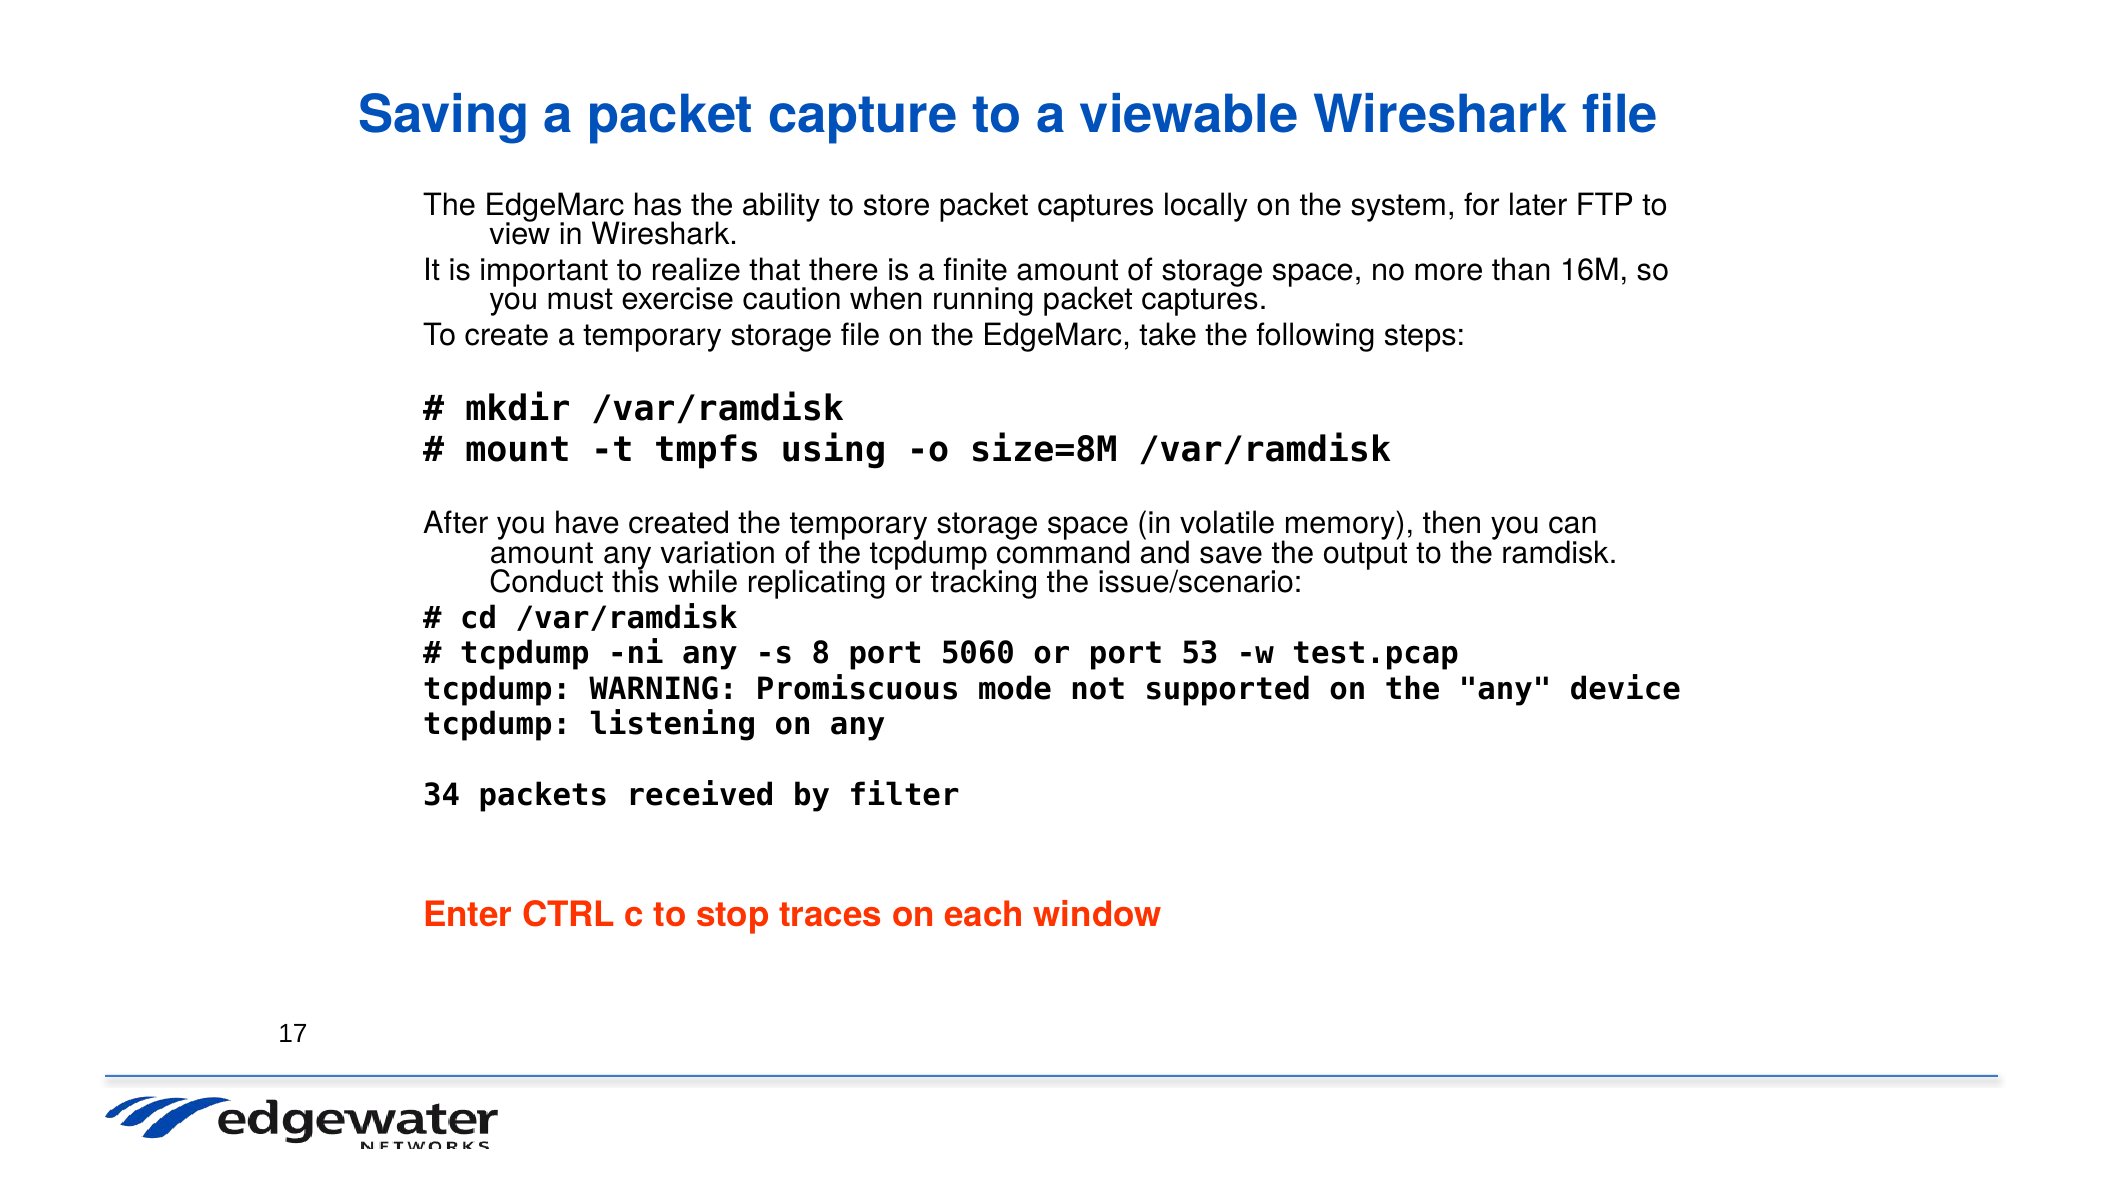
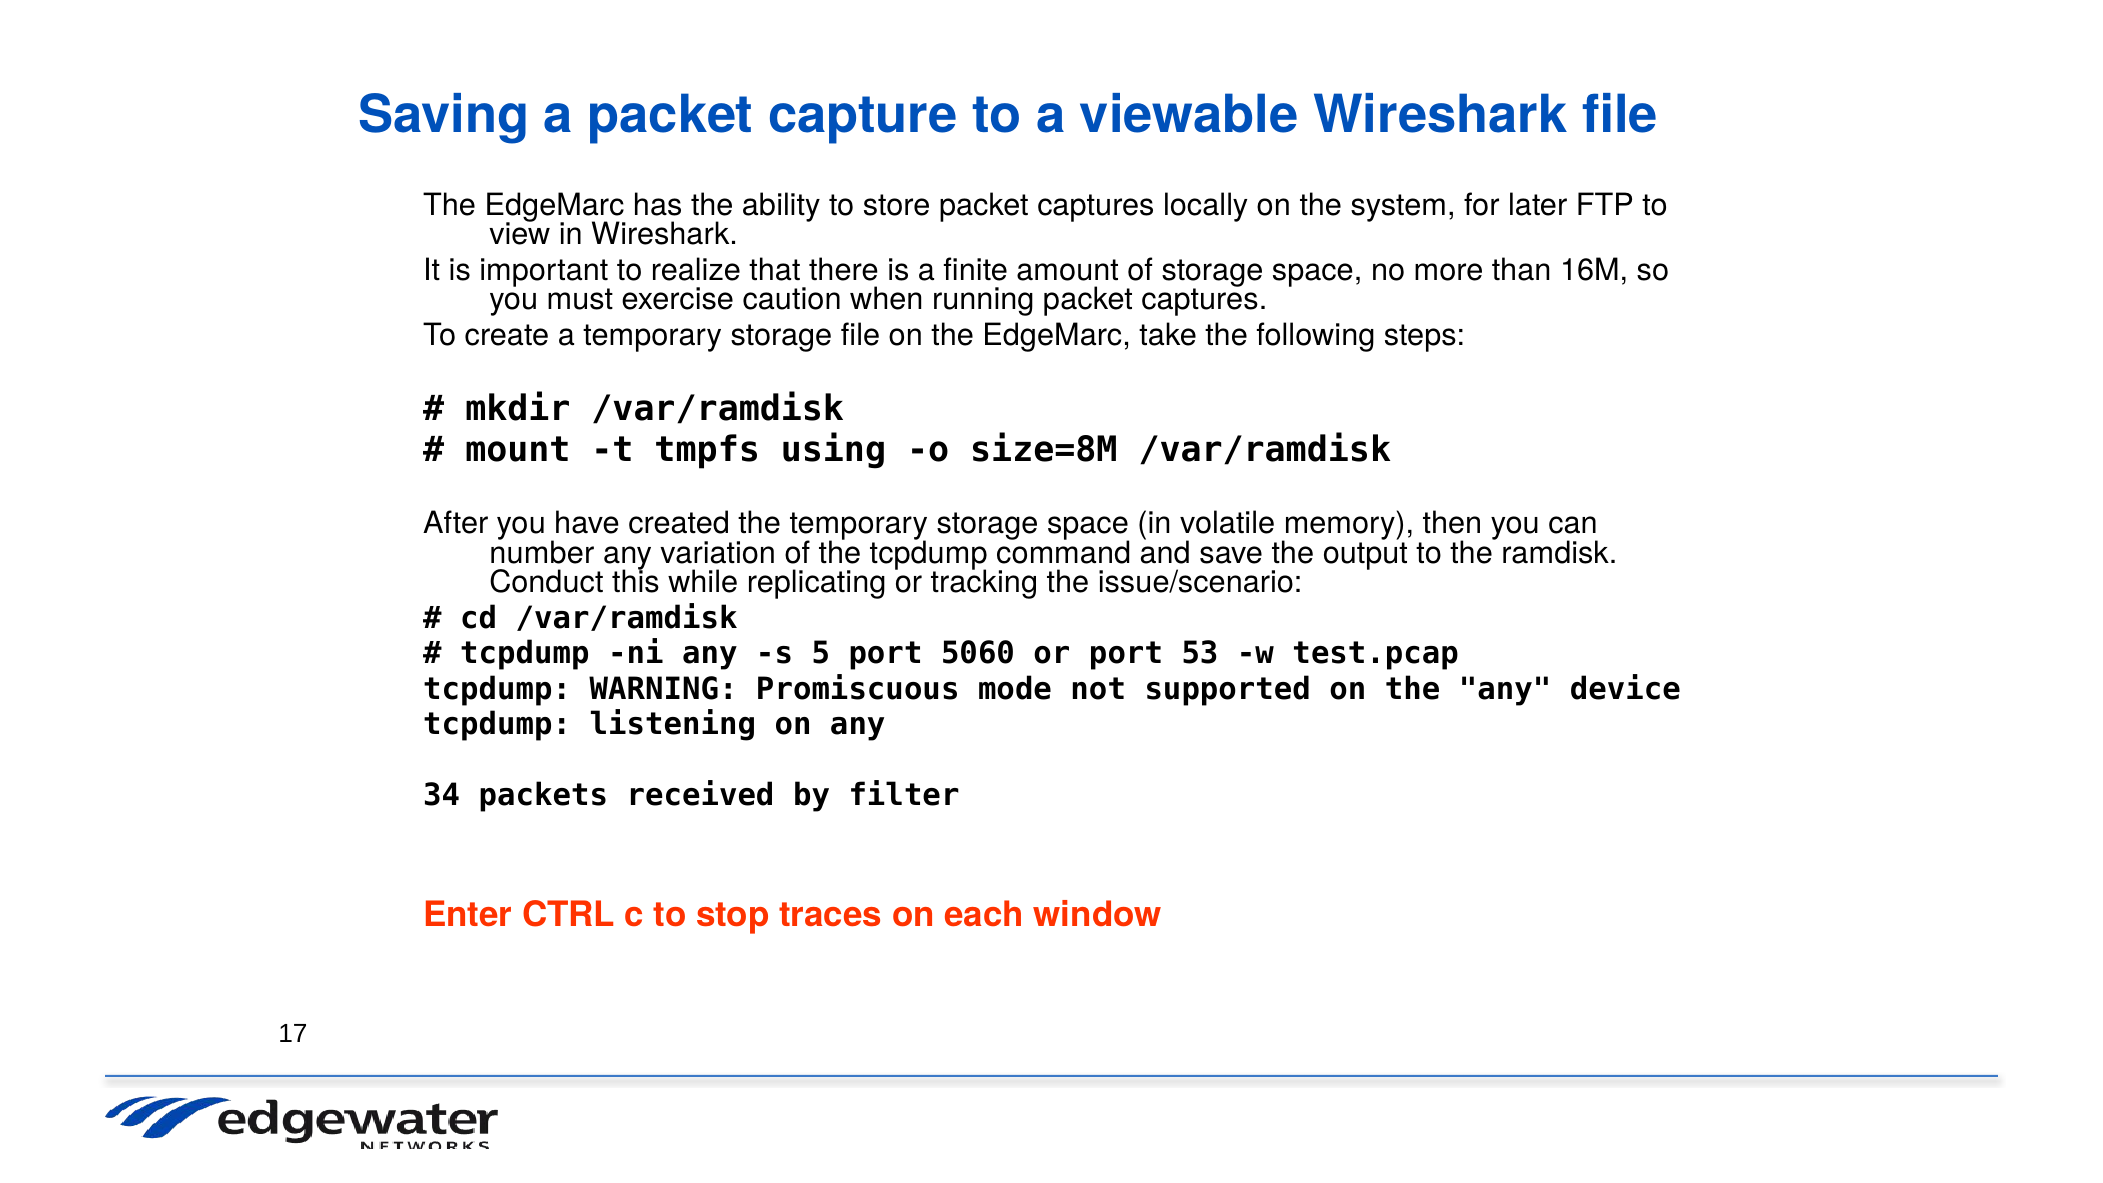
amount: amount -> number (542, 553)
8: 8 -> 5 (821, 653)
